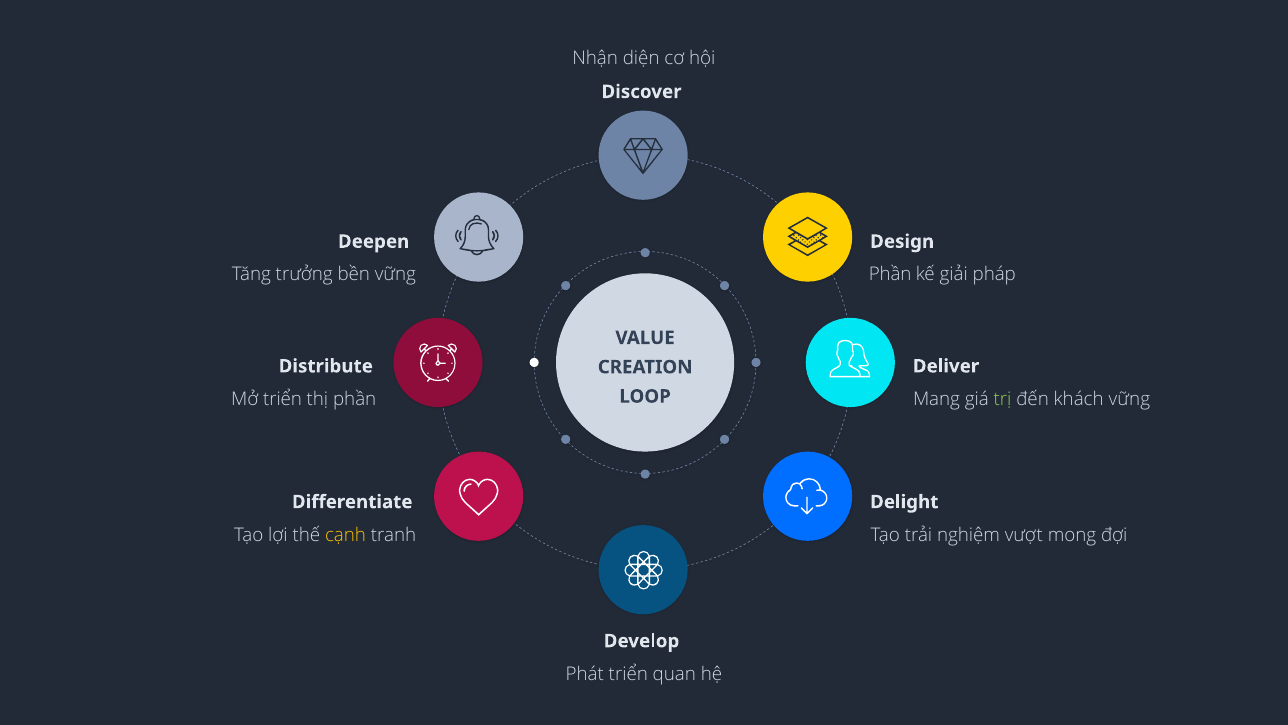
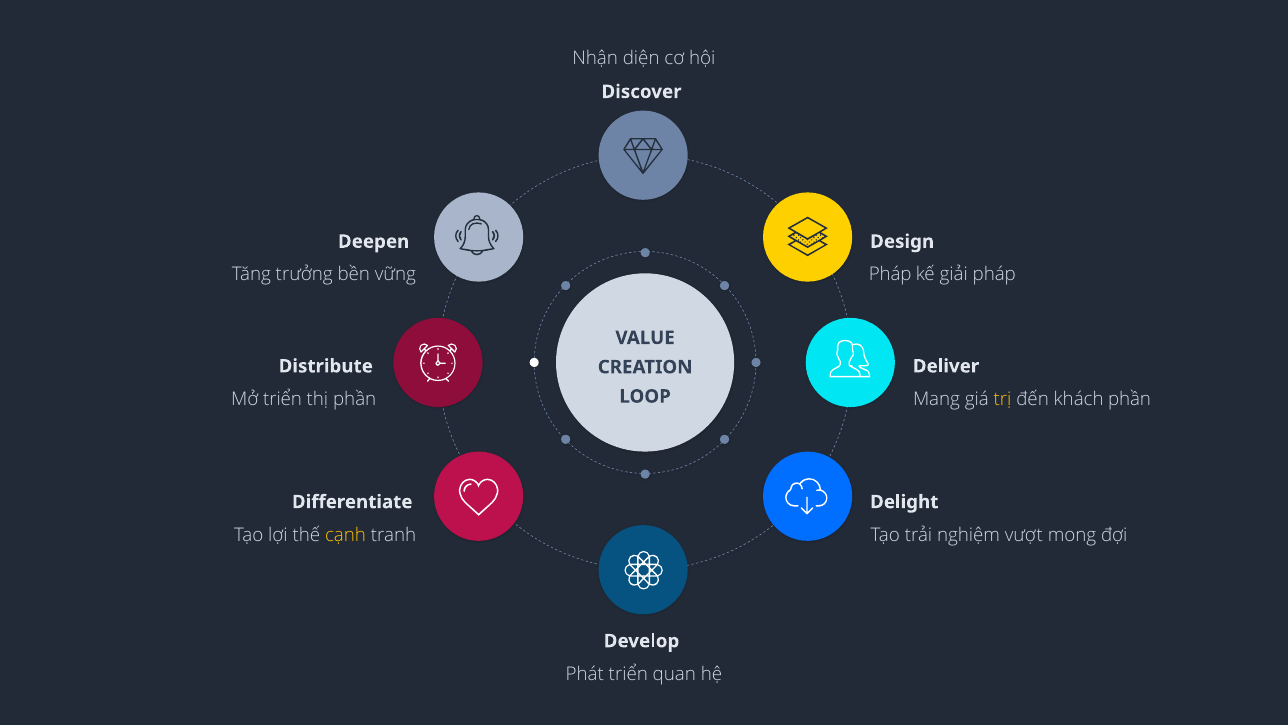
Phần: Phần -> Pháp (890, 274)
trị colour: light green -> yellow (1003, 399)
khách vững: vững -> phần (1130, 399)
